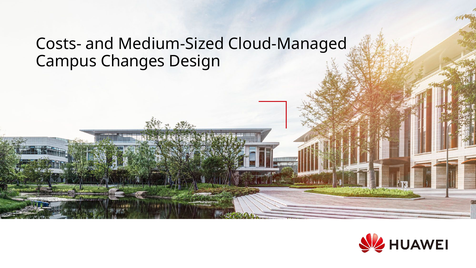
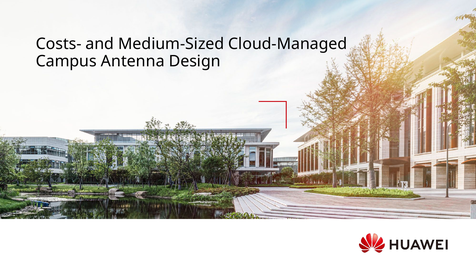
Changes: Changes -> Antenna (133, 61)
